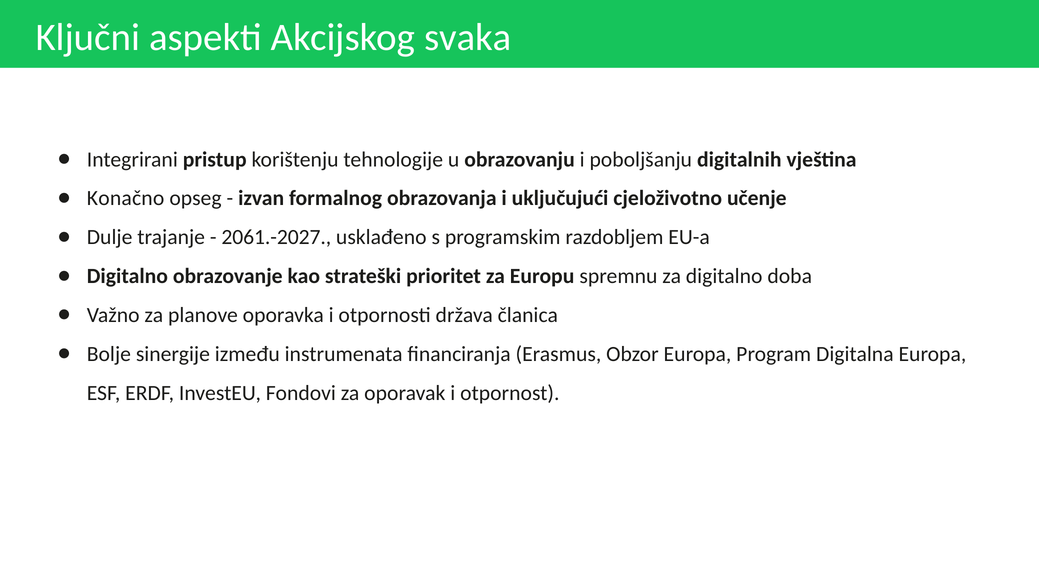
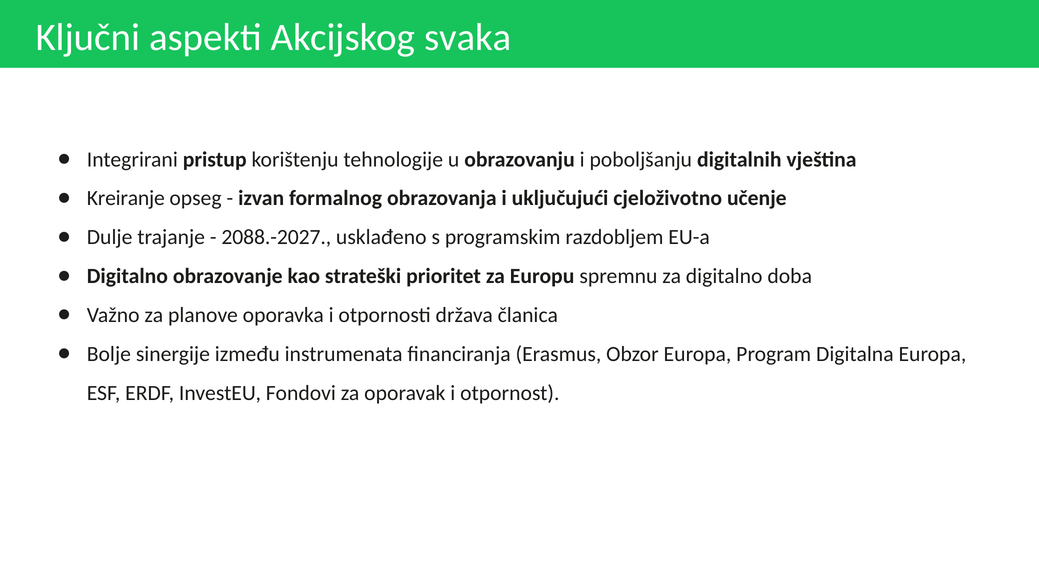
Konačno: Konačno -> Kreiranje (126, 198)
2061.-2027: 2061.-2027 -> 2088.-2027 (276, 237)
